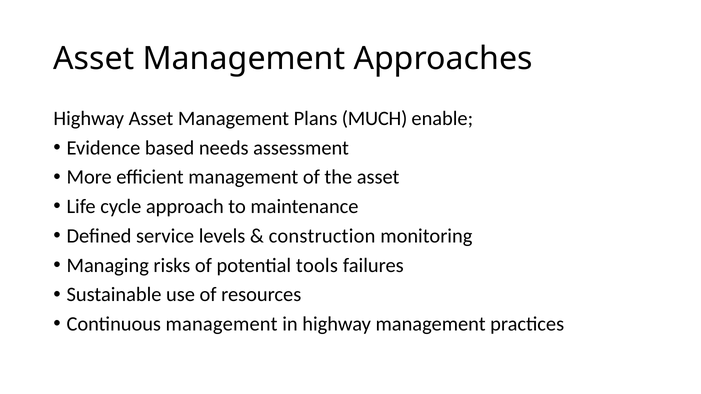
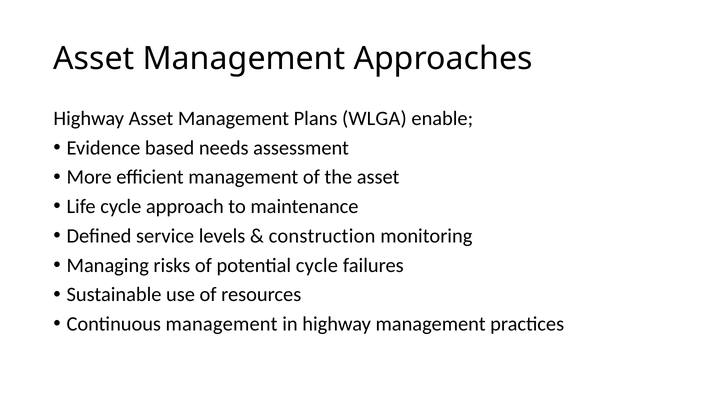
MUCH: MUCH -> WLGA (374, 119)
potential tools: tools -> cycle (317, 265)
